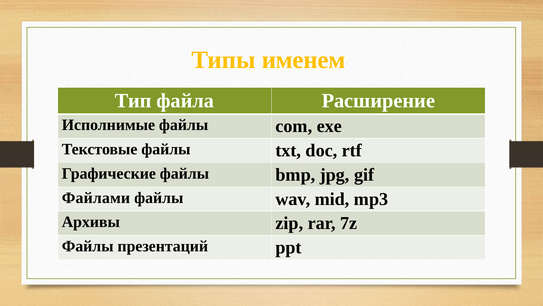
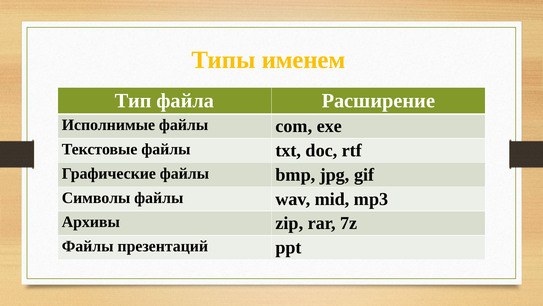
Файлами: Файлами -> Символы (96, 197)
